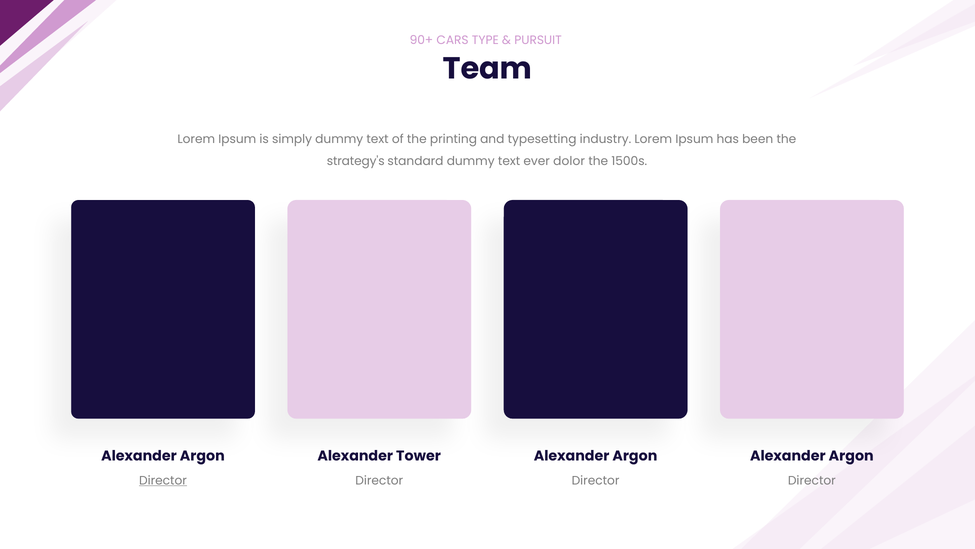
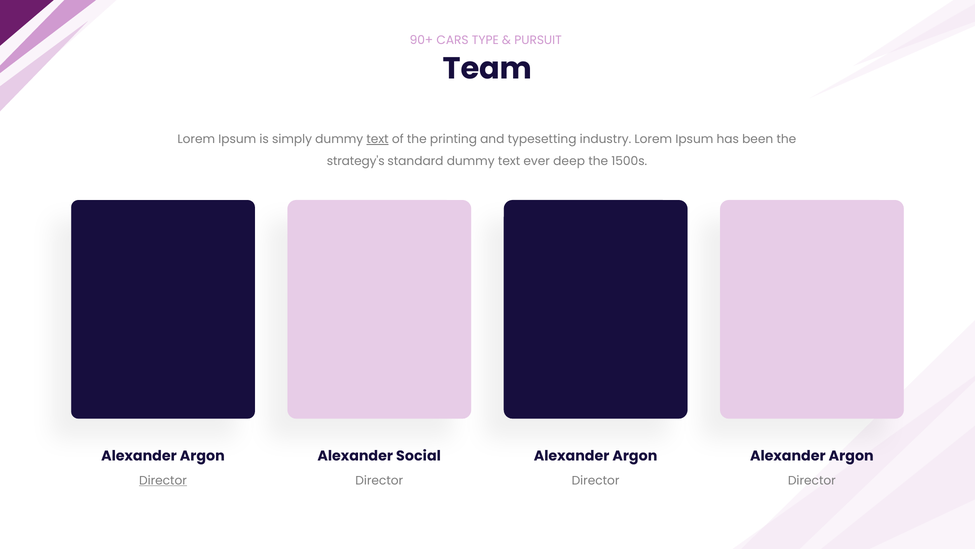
text underline: none -> present (378, 139)
dolor: dolor -> deep (569, 161)
Tower: Tower -> Social (419, 455)
